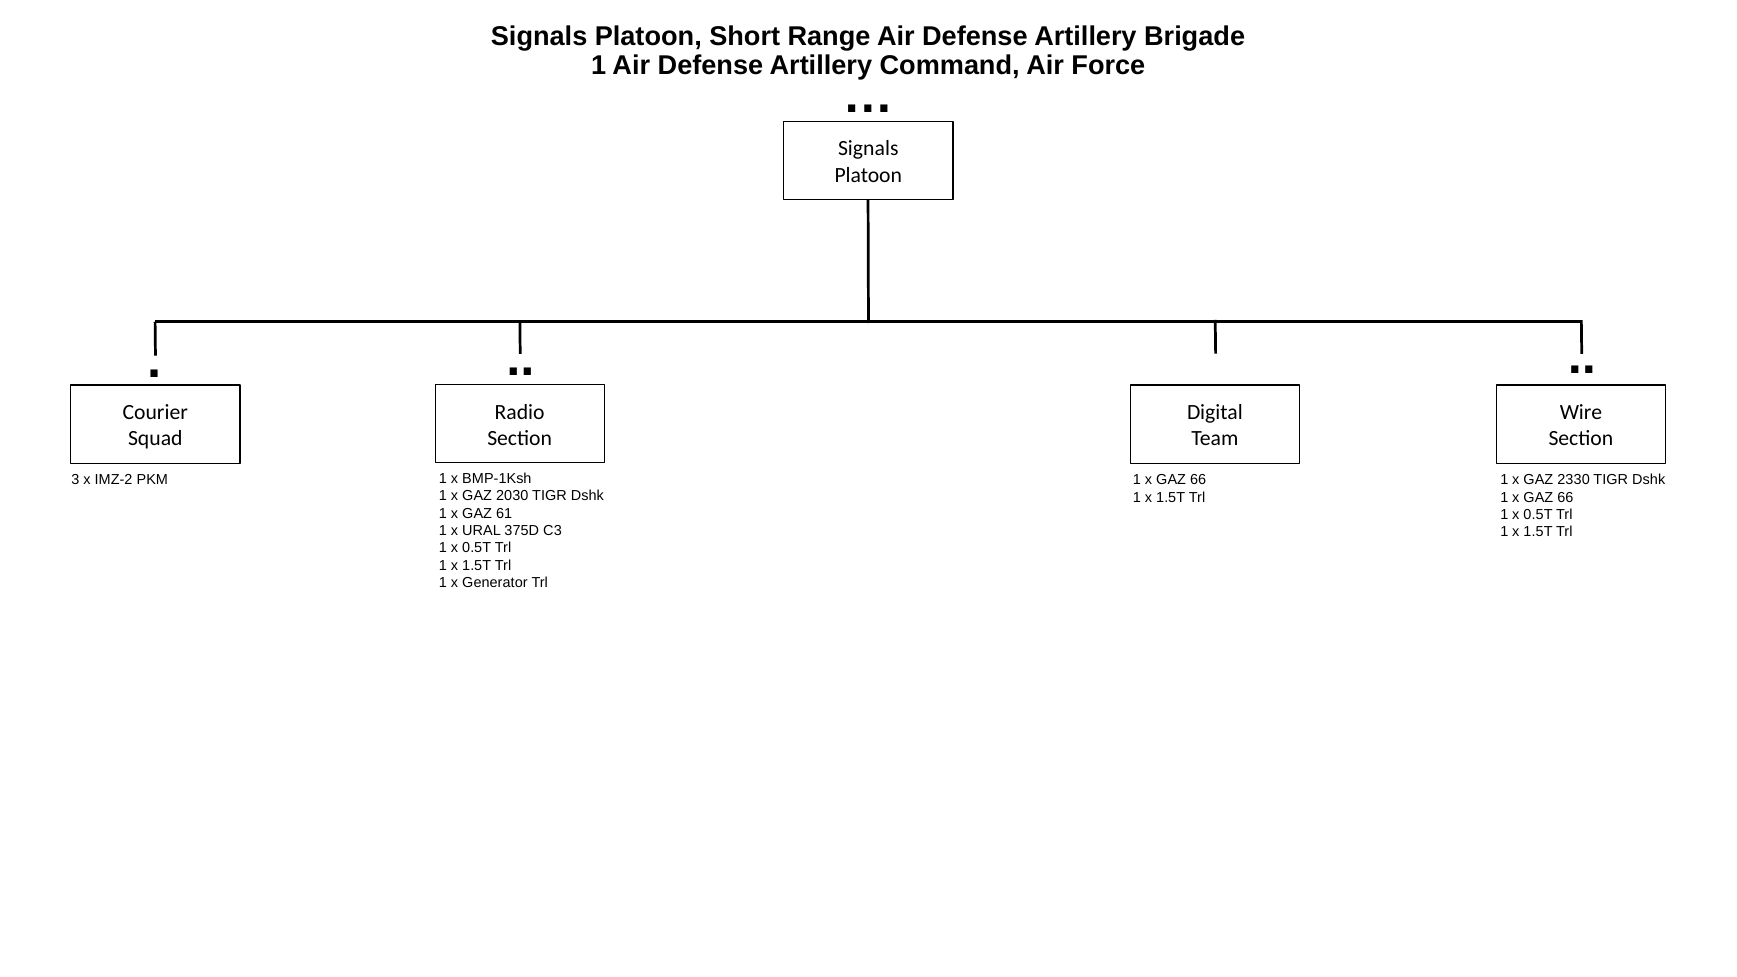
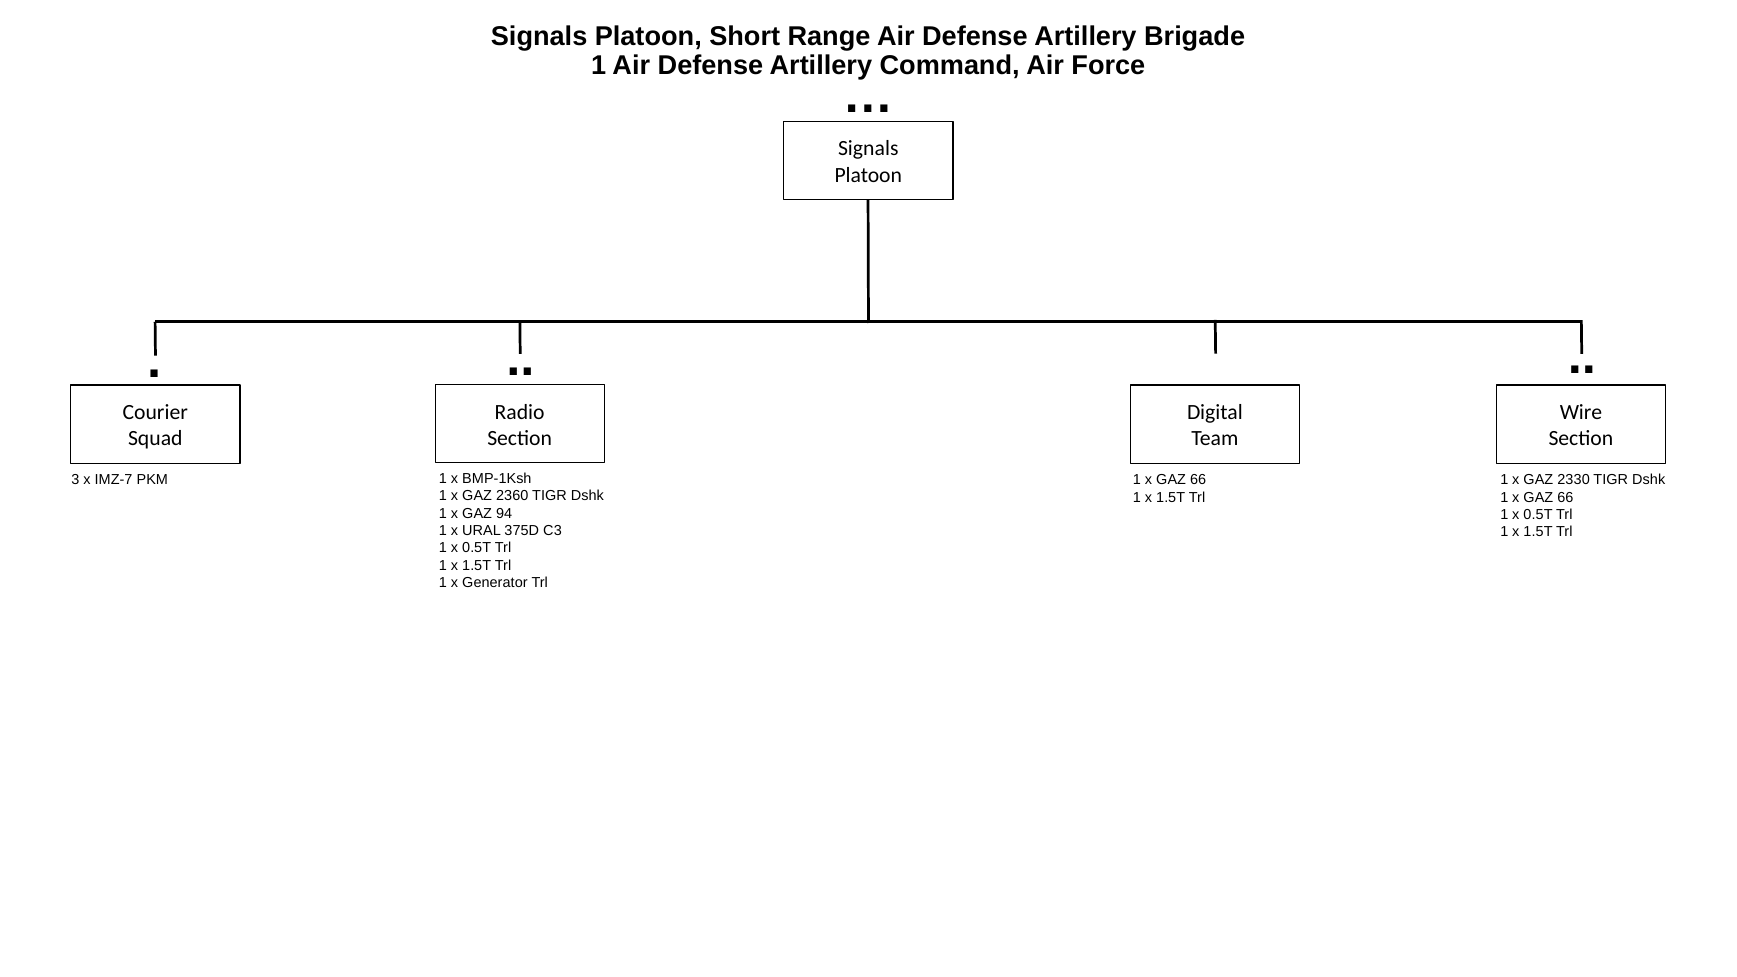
IMZ-2: IMZ-2 -> IMZ-7 (114, 480)
2030: 2030 -> 2360 (512, 496)
61: 61 -> 94 (504, 514)
